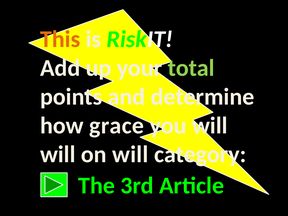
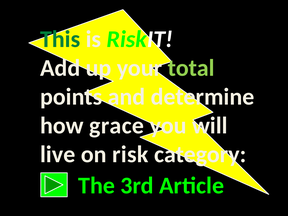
This colour: orange -> green (60, 39)
will: will -> live (58, 154)
on will: will -> risk (130, 154)
